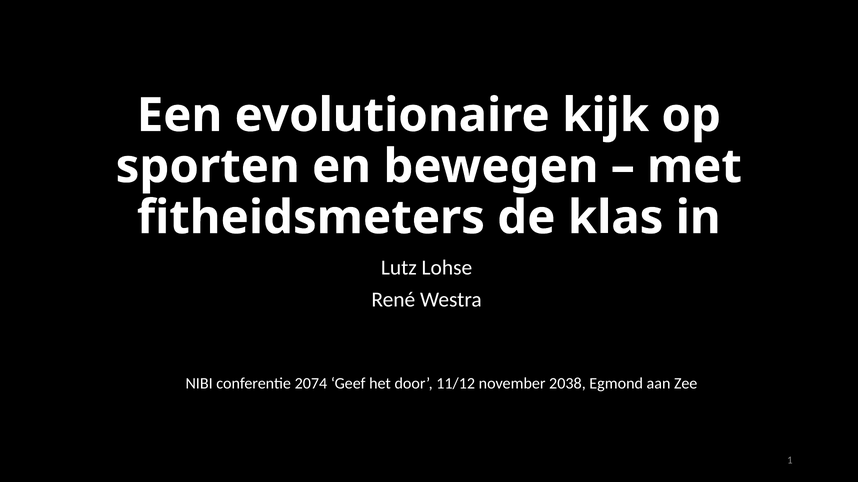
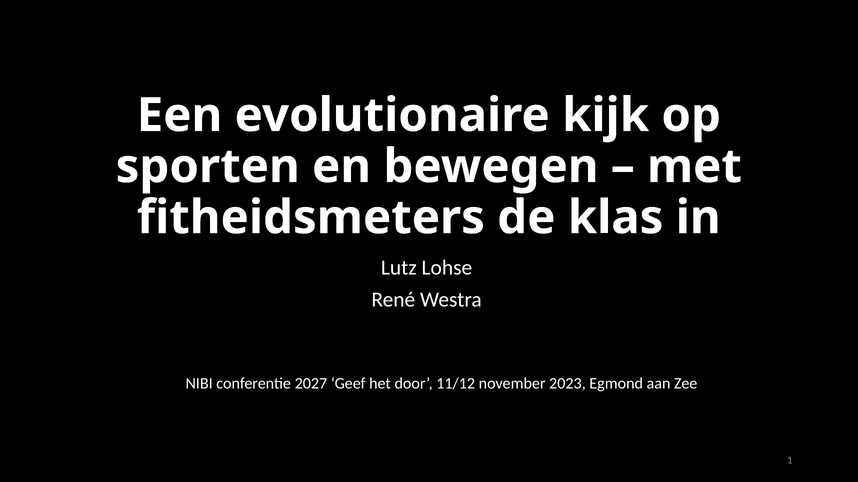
2074: 2074 -> 2027 (311, 384)
2038: 2038 -> 2023 (567, 384)
